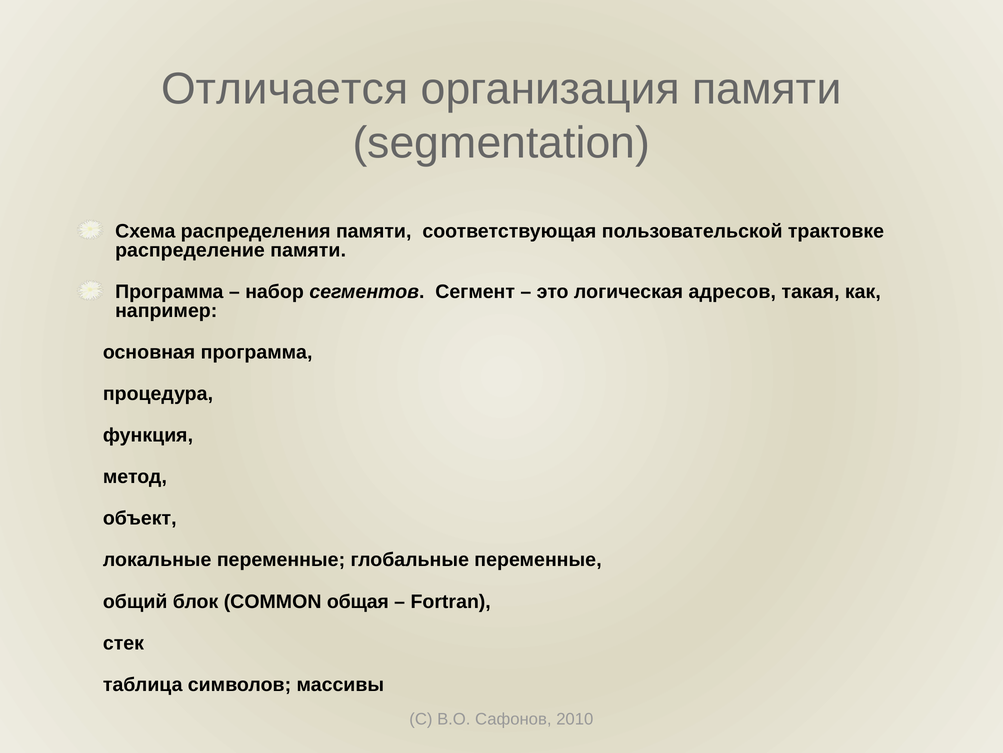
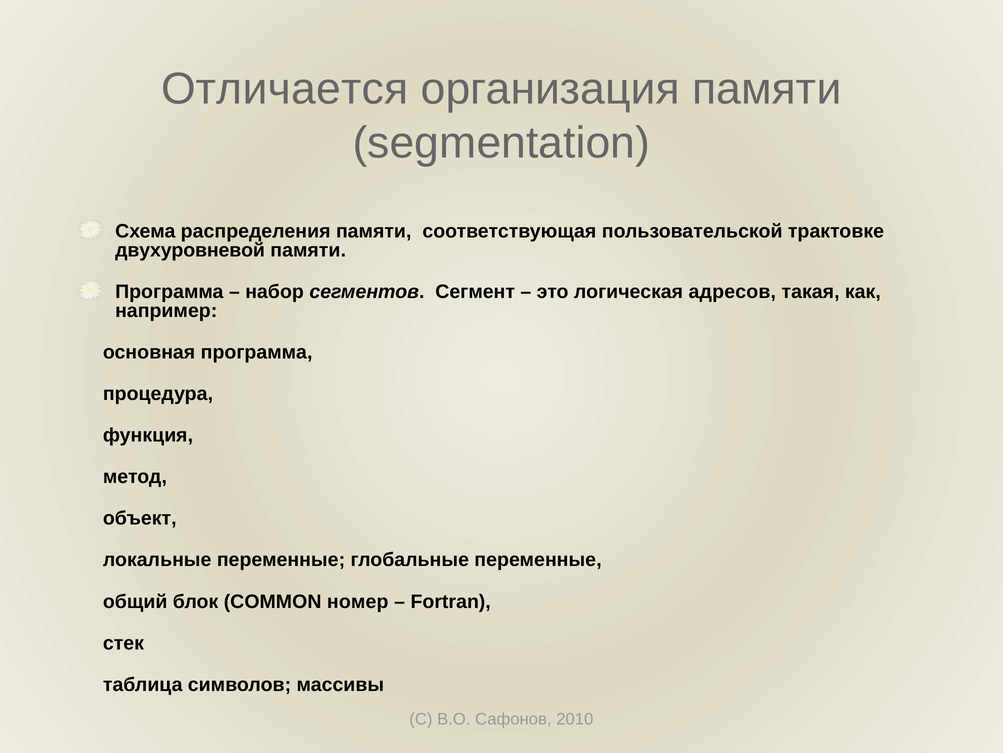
распределение: распределение -> двухуровневой (190, 250)
общая: общая -> номер (358, 601)
